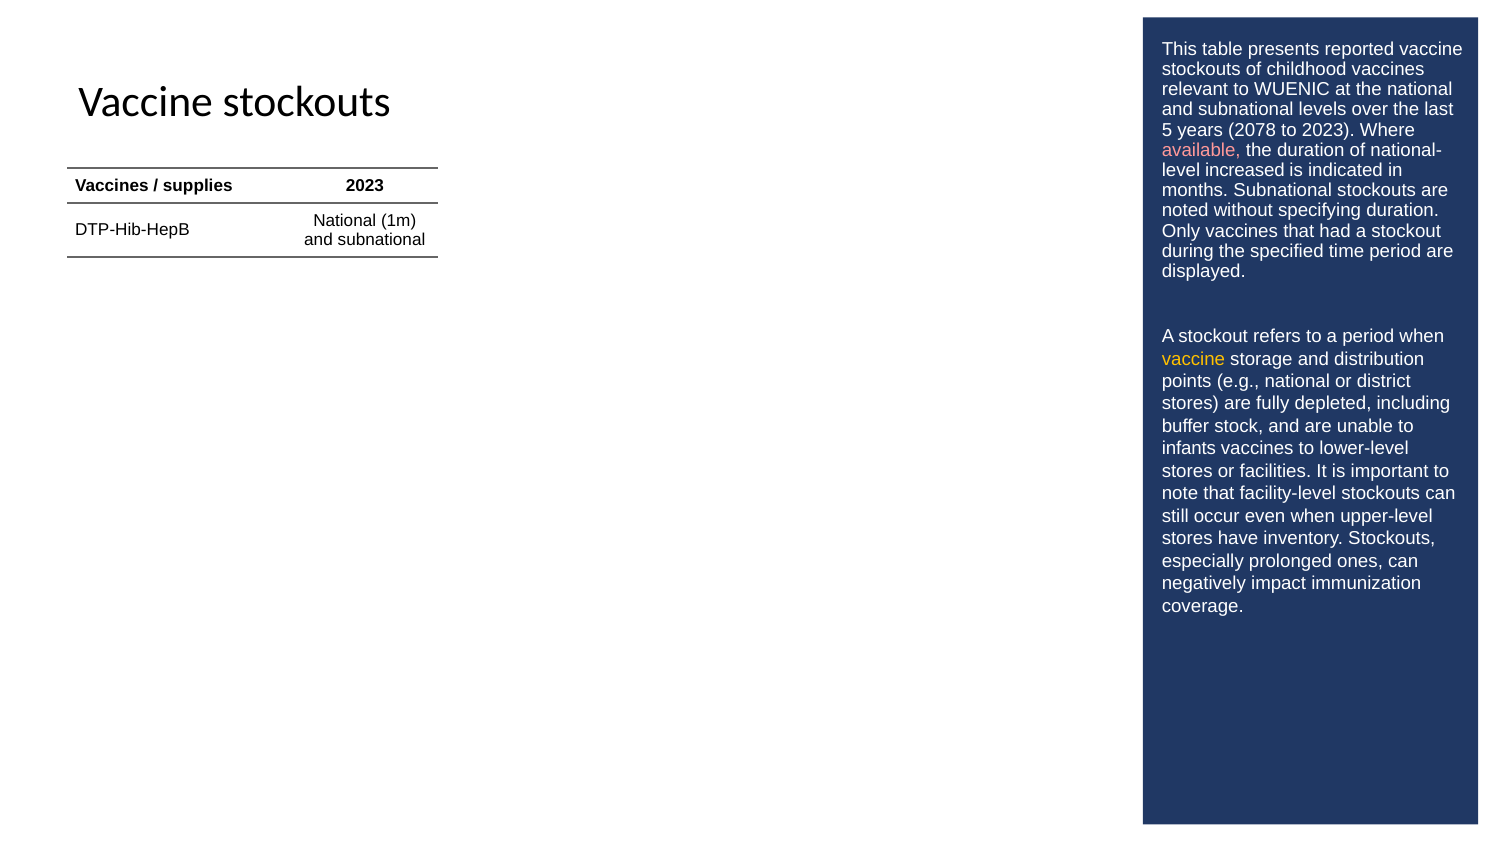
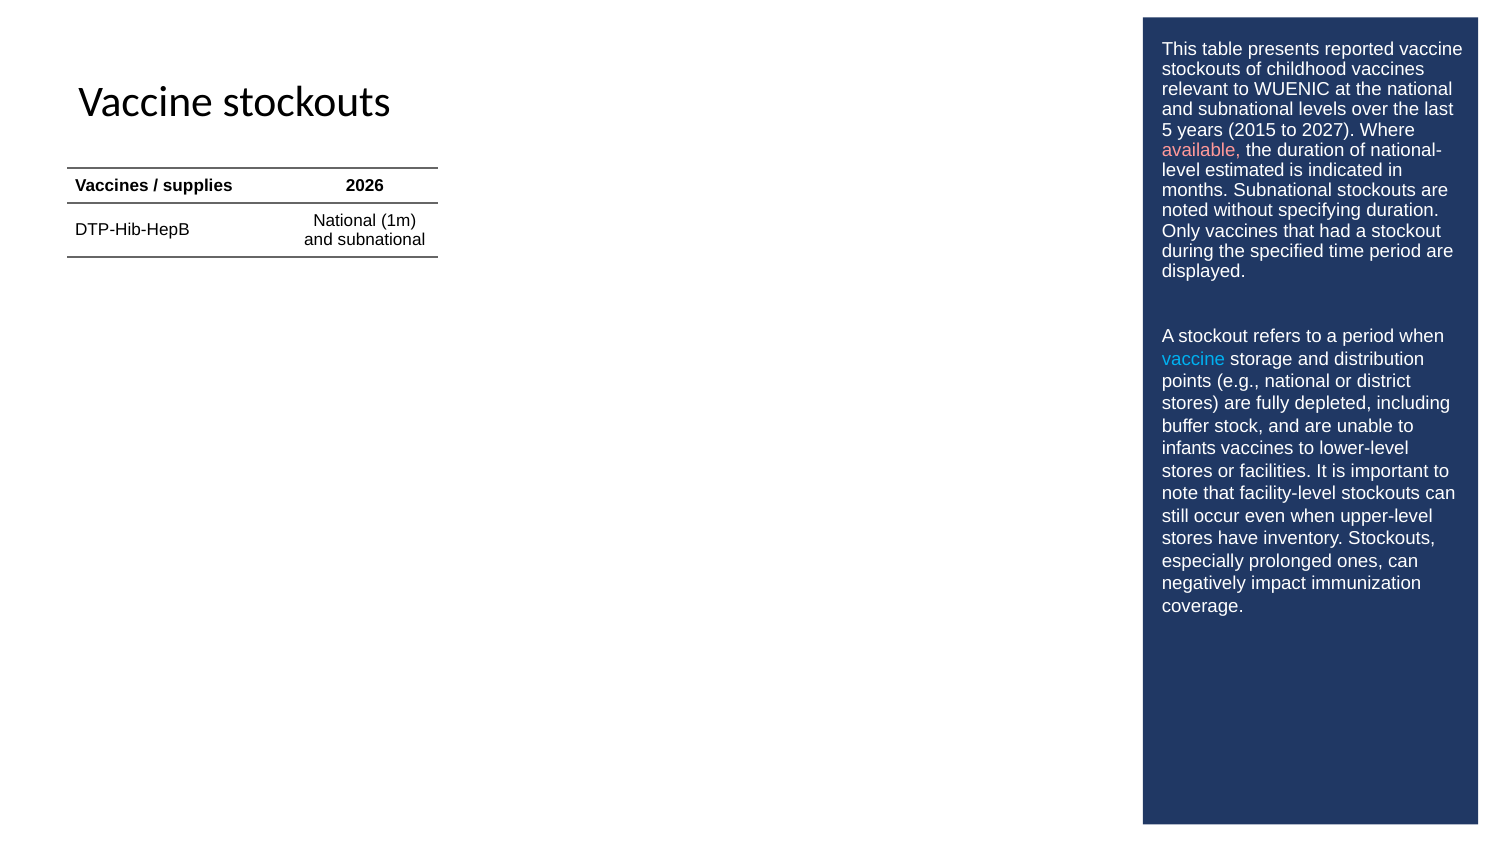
2078: 2078 -> 2015 (1252, 130)
to 2023: 2023 -> 2027 (1328, 130)
increased: increased -> estimated (1245, 170)
supplies 2023: 2023 -> 2026 (365, 186)
vaccine colour: yellow -> light blue (1193, 359)
